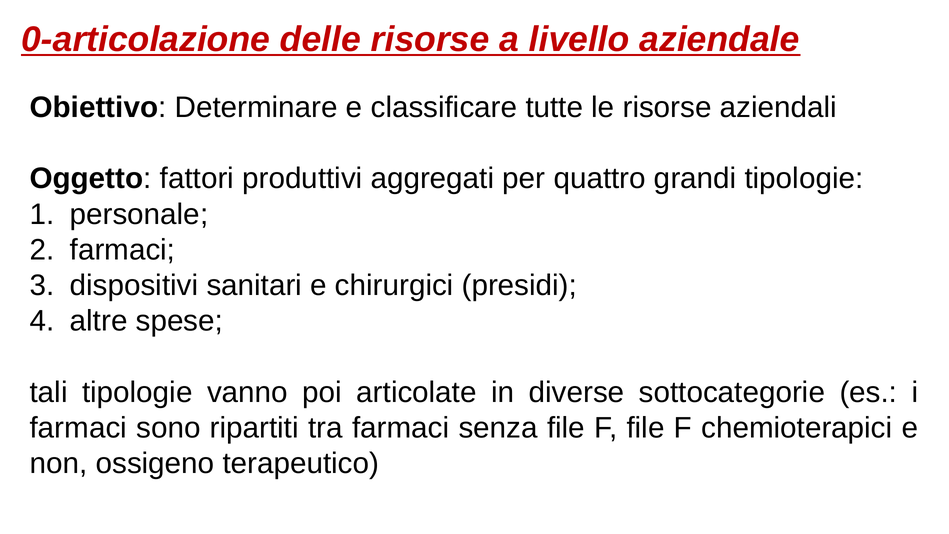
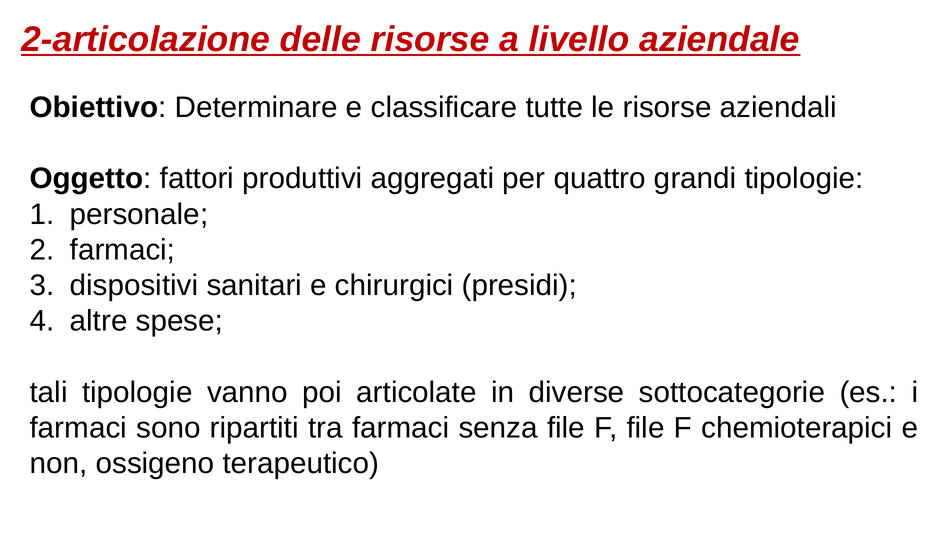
0-articolazione: 0-articolazione -> 2-articolazione (146, 39)
